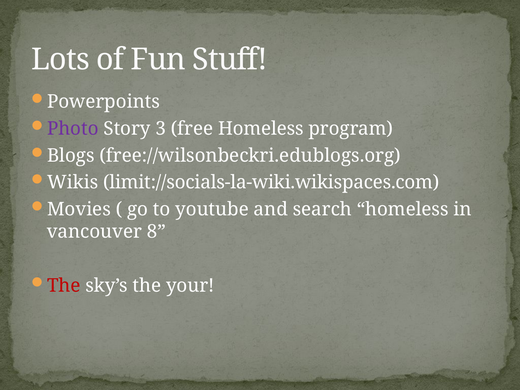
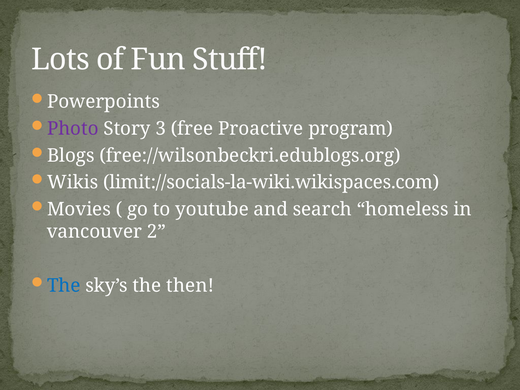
free Homeless: Homeless -> Proactive (261, 129)
8: 8 -> 2 (156, 232)
The colour: red -> blue (64, 285)
your: your -> then (190, 285)
